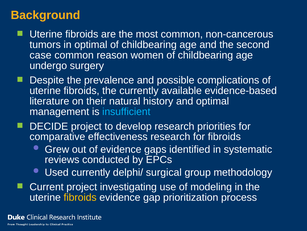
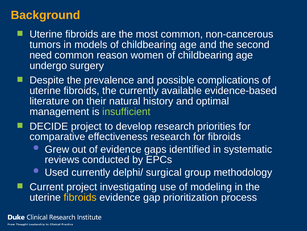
in optimal: optimal -> models (91, 45)
case: case -> need (41, 55)
insufficient colour: light blue -> light green (126, 111)
